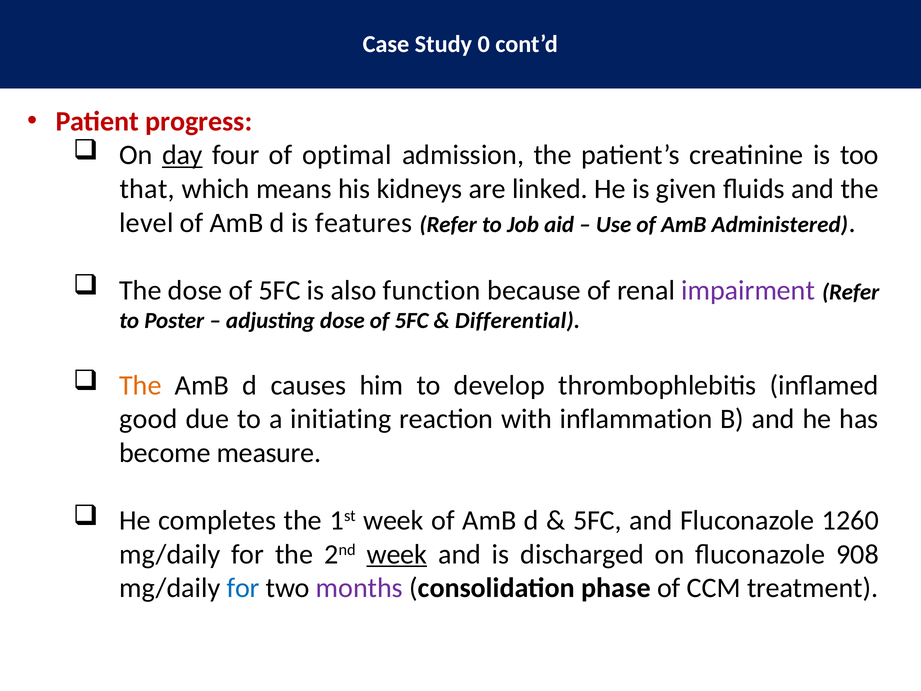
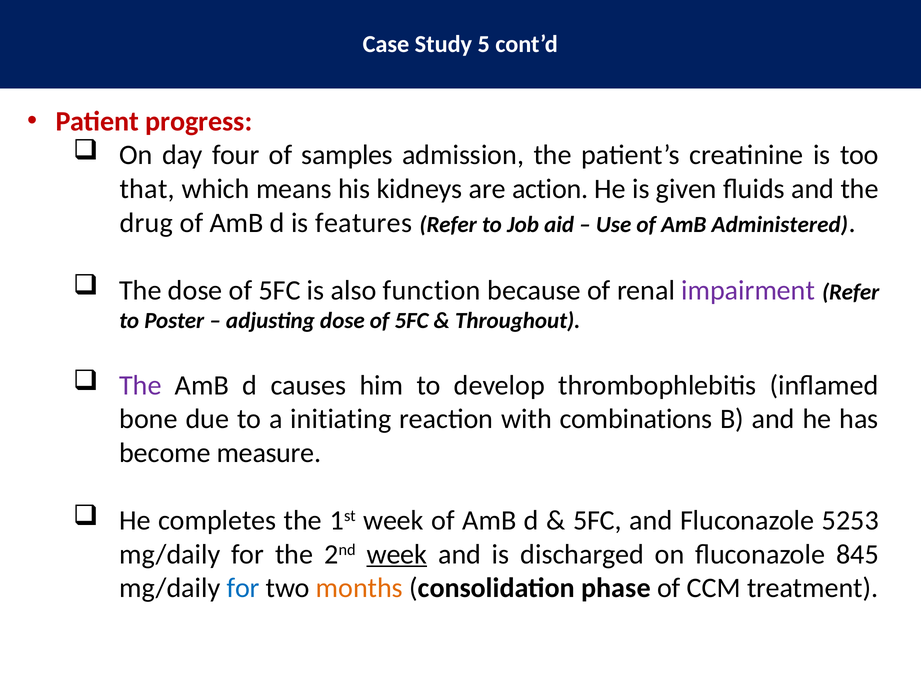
0: 0 -> 5 (484, 44)
day underline: present -> none (182, 155)
optimal: optimal -> samples (347, 155)
linked: linked -> action (550, 189)
level: level -> drug (146, 223)
Differential: Differential -> Throughout (518, 320)
The colour: orange -> purple (140, 385)
good: good -> bone (149, 419)
inflammation: inflammation -> combinations (636, 419)
1260: 1260 -> 5253 (850, 520)
908: 908 -> 845 (858, 554)
months colour: purple -> orange (359, 588)
